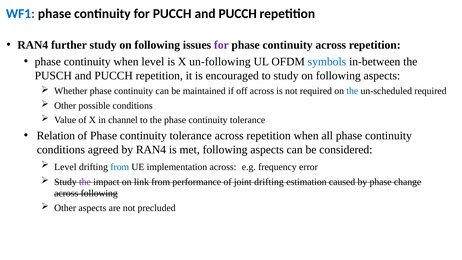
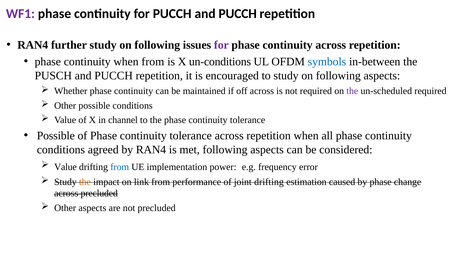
WF1 colour: blue -> purple (20, 14)
when level: level -> from (153, 62)
un-following: un-following -> un-conditions (220, 62)
the colour: blue -> purple (352, 91)
Relation: Relation -> Possible (56, 136)
Level: Level -> Value (65, 167)
implementation across: across -> power (223, 167)
the colour: purple -> orange (85, 182)
across following: following -> precluded (99, 193)
